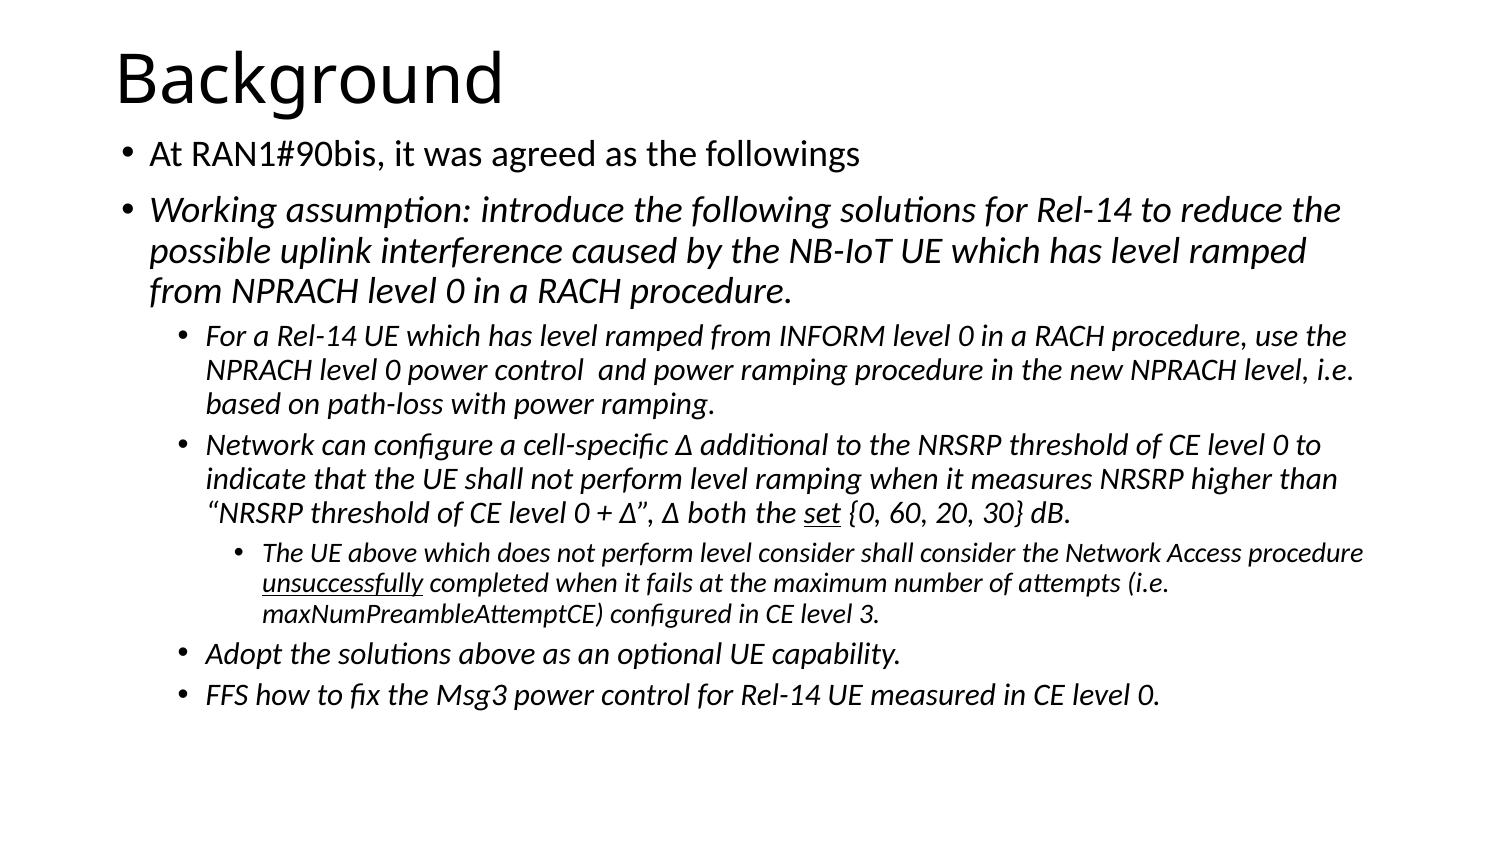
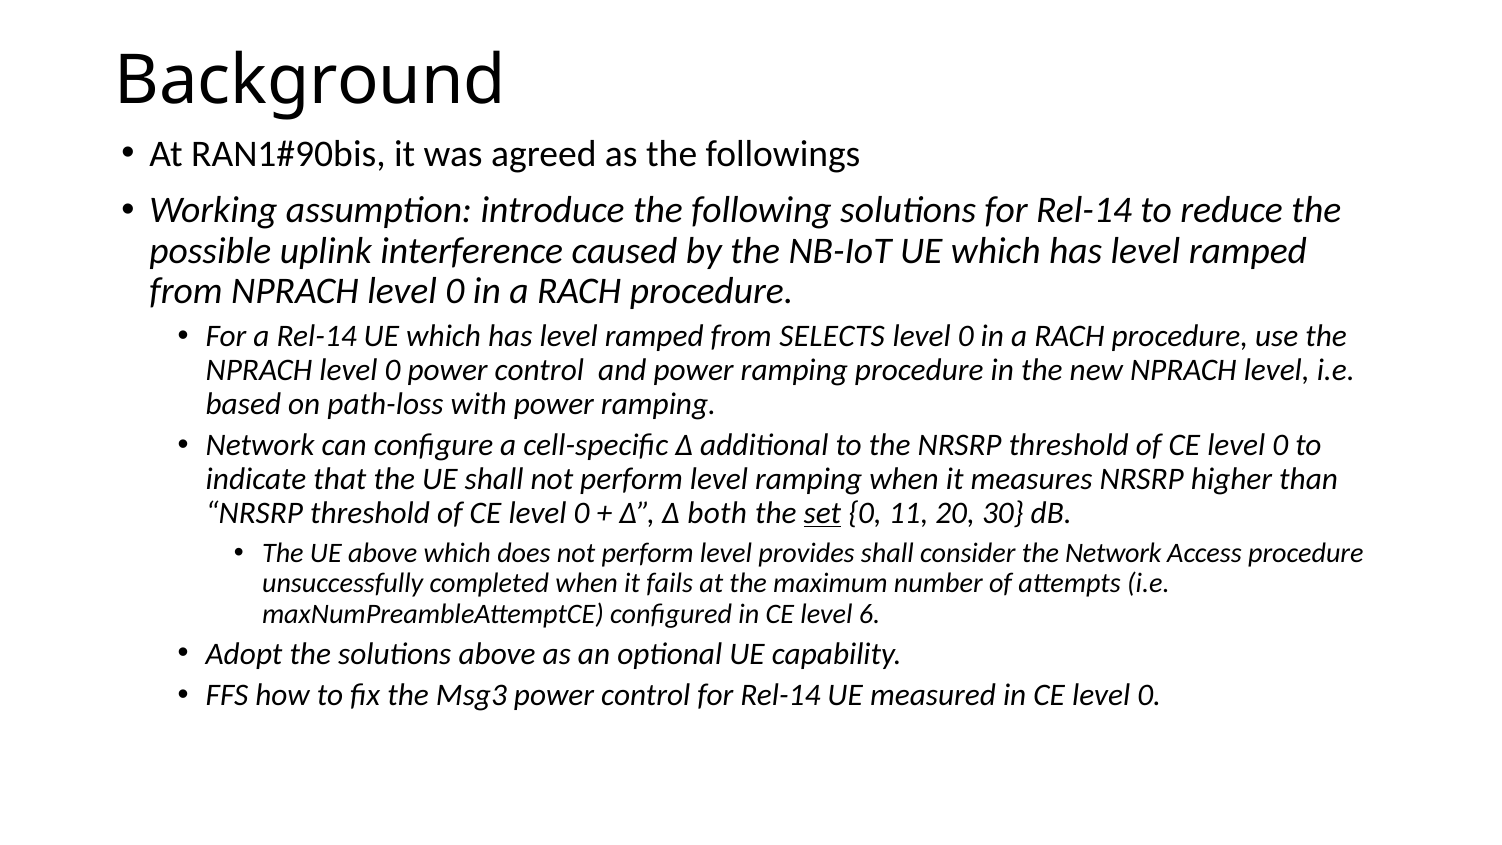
INFORM: INFORM -> SELECTS (832, 336)
60: 60 -> 11 (909, 513)
level consider: consider -> provides (807, 553)
unsuccessfully underline: present -> none (343, 583)
3: 3 -> 6 (870, 614)
